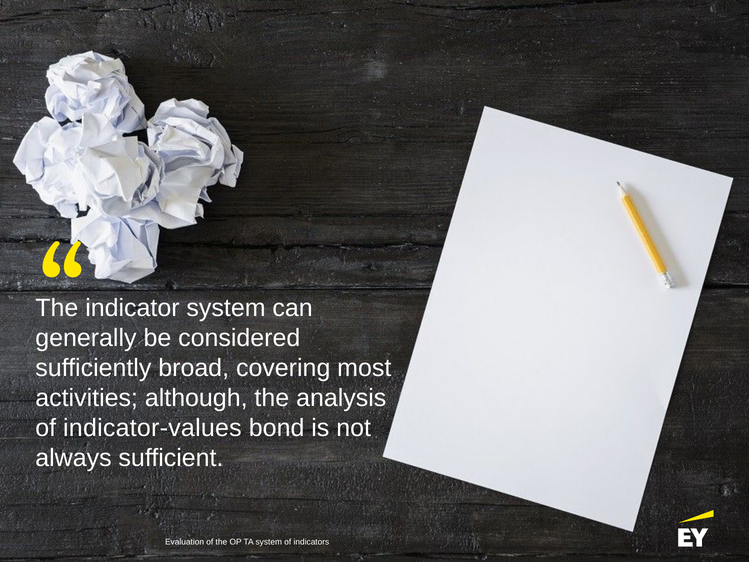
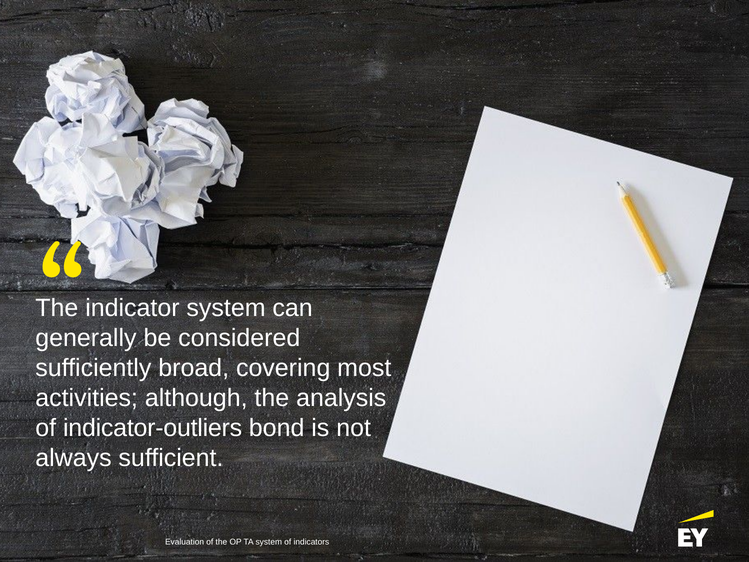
indicator-values: indicator-values -> indicator-outliers (153, 428)
